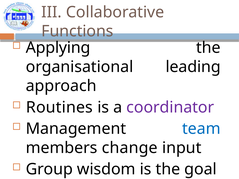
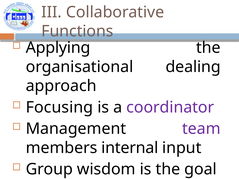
leading: leading -> dealing (193, 67)
Routines: Routines -> Focusing (59, 107)
team colour: blue -> purple (201, 129)
change: change -> internal (130, 148)
